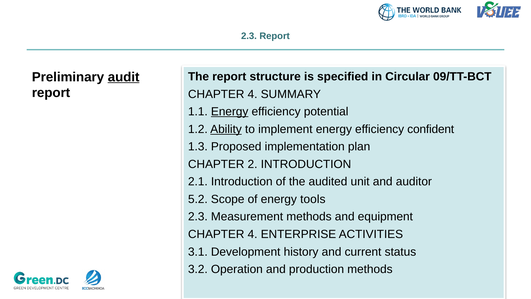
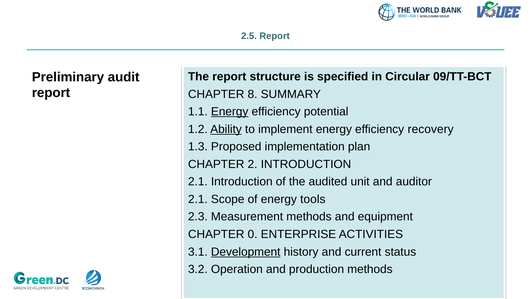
2.3: 2.3 -> 2.5 (249, 36)
audit underline: present -> none (124, 77)
4: 4 -> 8 (253, 94)
confident: confident -> recovery (431, 129)
5.2: 5.2 -> 2.1 (198, 199)
4: 4 -> 0 (253, 234)
Development underline: none -> present (246, 252)
